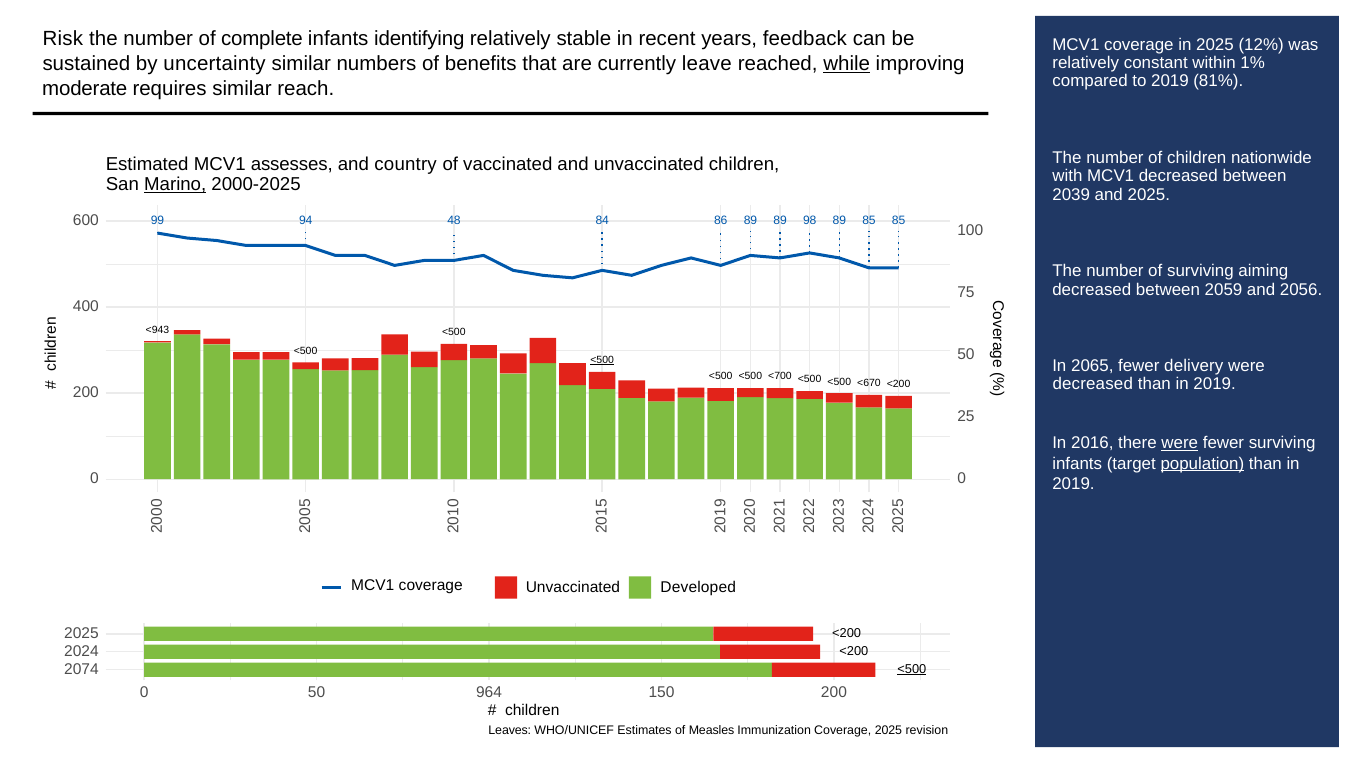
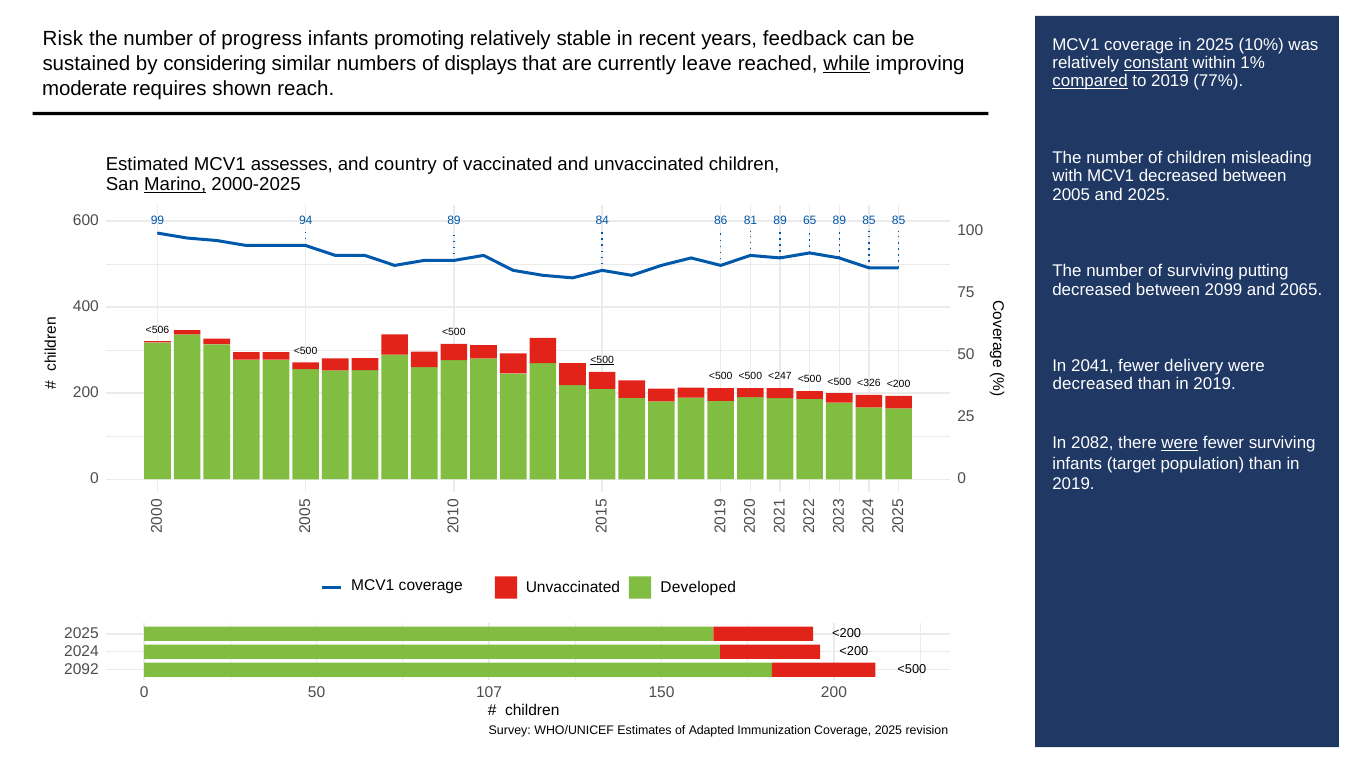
complete: complete -> progress (262, 39)
identifying: identifying -> promoting (419, 39)
12%: 12% -> 10% (1261, 45)
uncertainty: uncertainty -> considering (215, 64)
benefits: benefits -> displays (481, 64)
constant underline: none -> present (1156, 63)
compared underline: none -> present (1090, 81)
81%: 81% -> 77% (1218, 81)
requires similar: similar -> shown (242, 88)
nationwide: nationwide -> misleading (1271, 158)
2039: 2039 -> 2005 (1071, 194)
94 48: 48 -> 89 (454, 221)
86 89: 89 -> 81 (750, 221)
98: 98 -> 65 (810, 221)
aiming: aiming -> putting (1264, 271)
2059: 2059 -> 2099 (1224, 289)
2056: 2056 -> 2065 (1301, 289)
<943: <943 -> <506 (157, 330)
2065: 2065 -> 2041 (1092, 366)
<700: <700 -> <247 (780, 376)
<670: <670 -> <326 (869, 383)
2016: 2016 -> 2082 (1092, 443)
population underline: present -> none (1202, 464)
2074: 2074 -> 2092 (81, 669)
<500 underline: present -> none (912, 669)
964: 964 -> 107 (489, 692)
Leaves: Leaves -> Survey (510, 730)
Measles: Measles -> Adapted (712, 730)
